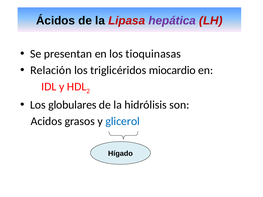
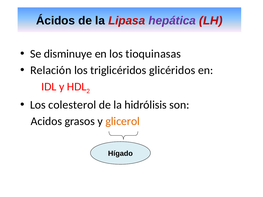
presentan: presentan -> disminuye (68, 54)
miocardio: miocardio -> glicéridos (172, 70)
globulares: globulares -> colesterol (72, 105)
glicerol colour: blue -> orange (123, 121)
